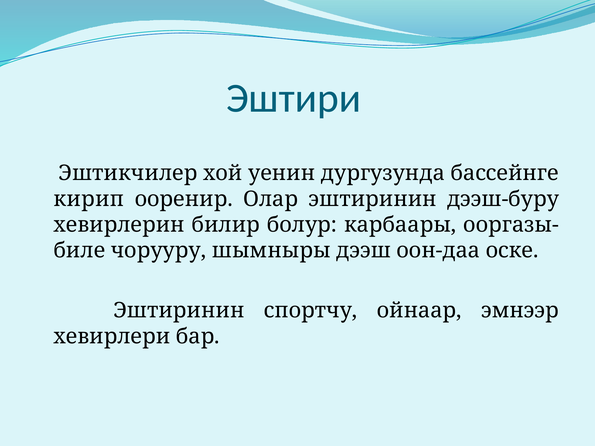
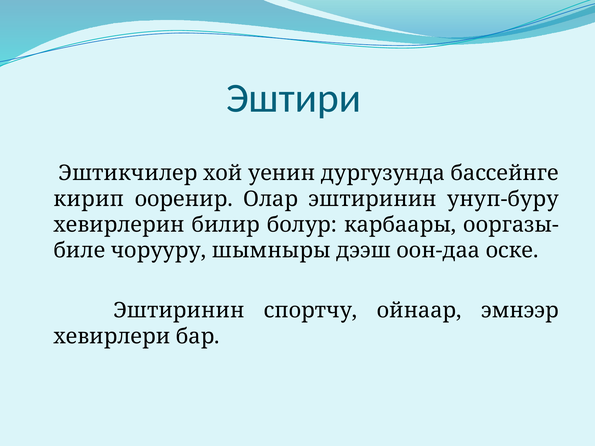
дээш-буру: дээш-буру -> унуп-буру (503, 199)
